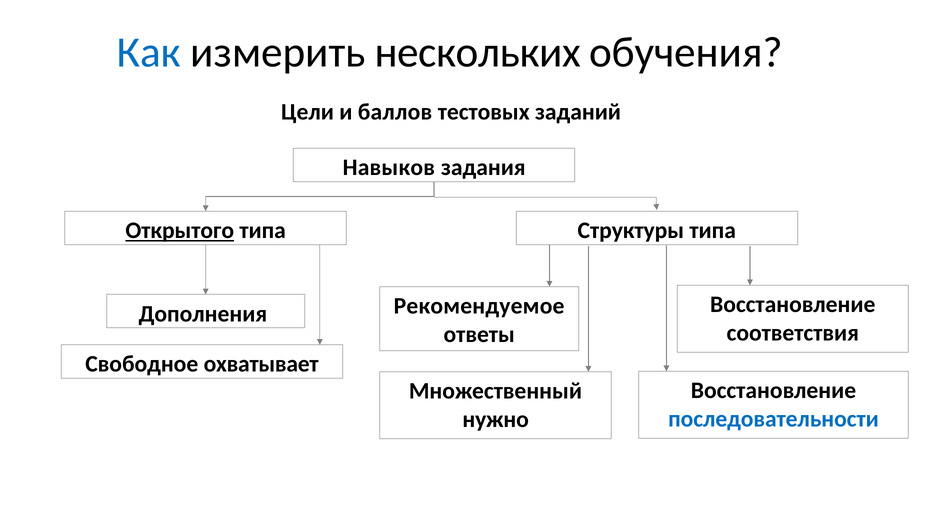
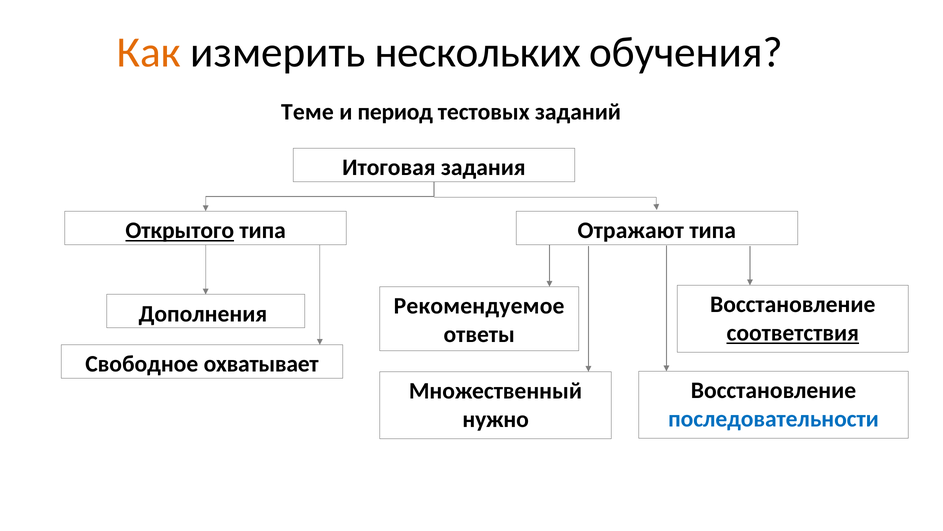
Как colour: blue -> orange (149, 53)
Цели: Цели -> Теме (307, 112)
баллов: баллов -> период (395, 112)
Навыков: Навыков -> Итоговая (389, 167)
Структуры: Структуры -> Отражают (631, 230)
соответствия underline: none -> present (793, 333)
